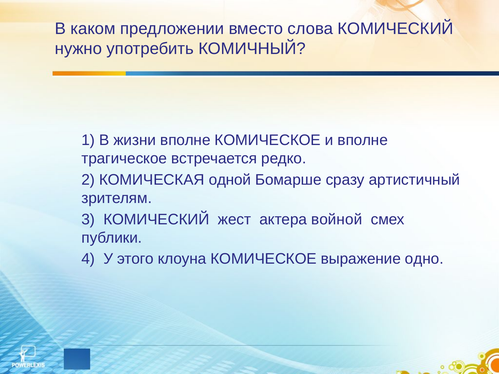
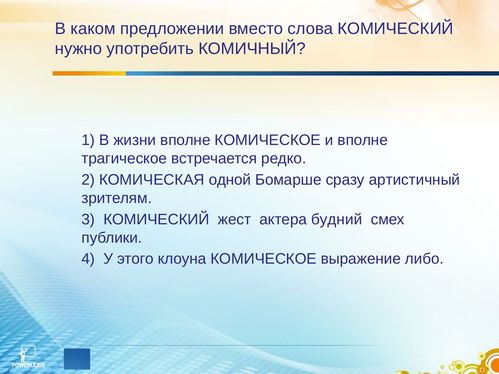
войной: войной -> будний (337, 220)
одно: одно -> либо (424, 259)
